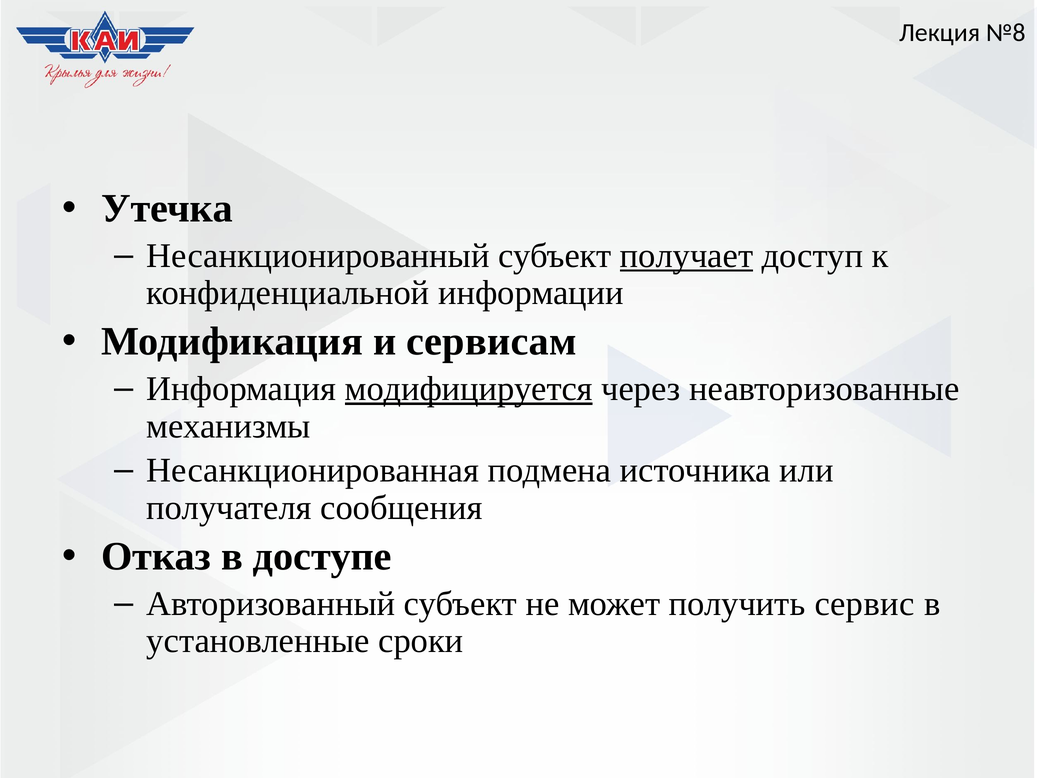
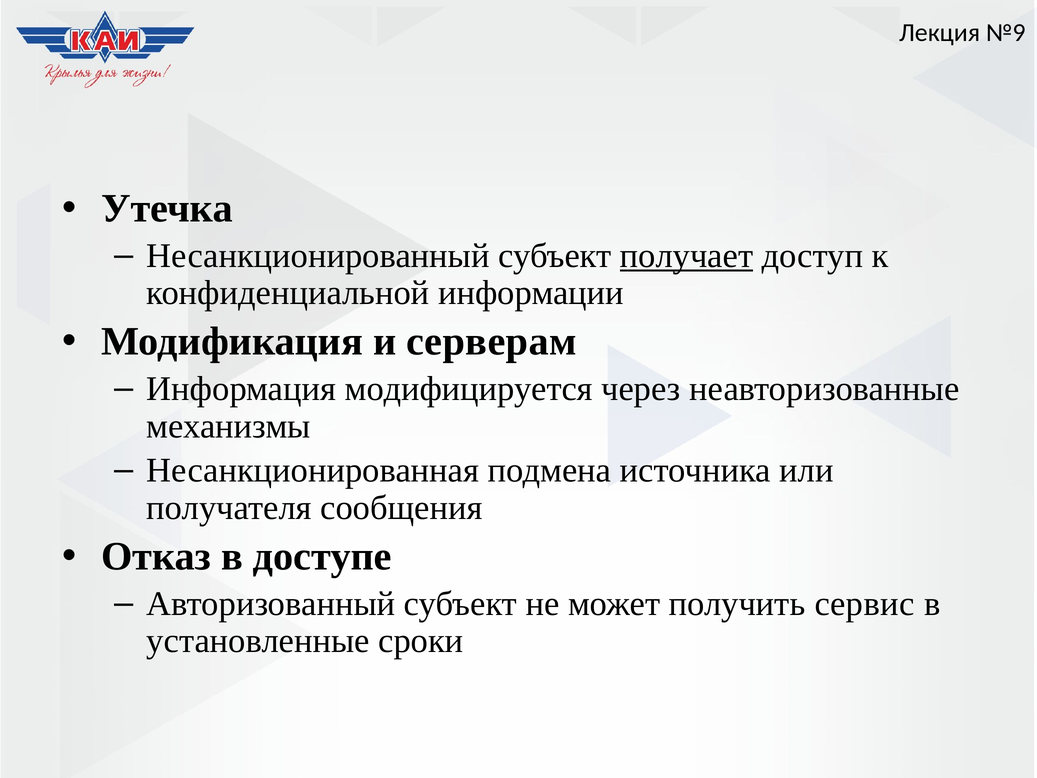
№8: №8 -> №9 (1006, 33)
сервисам: сервисам -> серверам (491, 341)
модифицируется underline: present -> none (469, 389)
